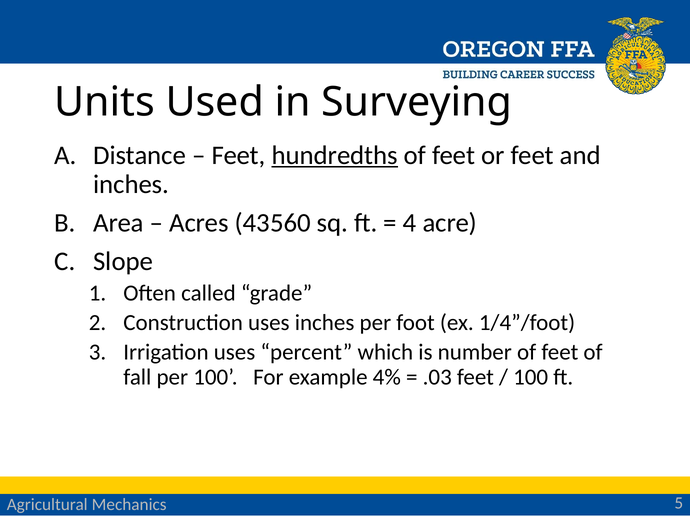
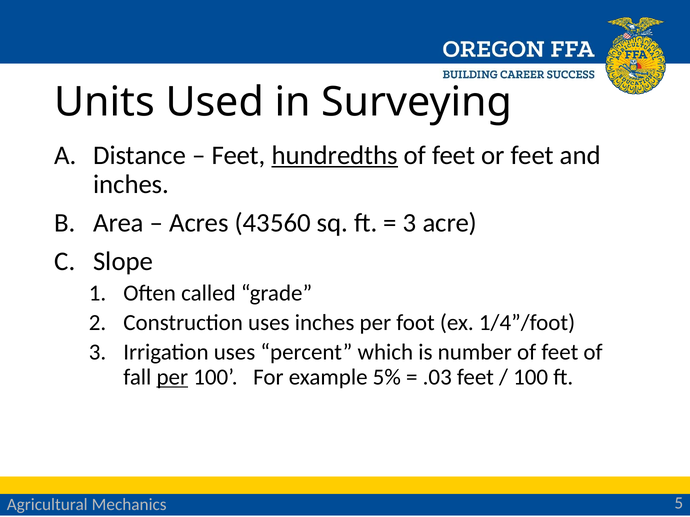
4: 4 -> 3 (410, 223)
per underline: none -> present (172, 377)
4%: 4% -> 5% (387, 377)
